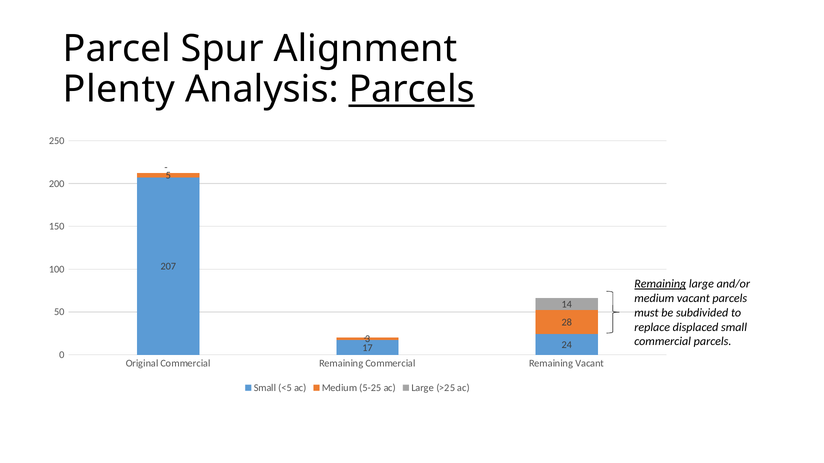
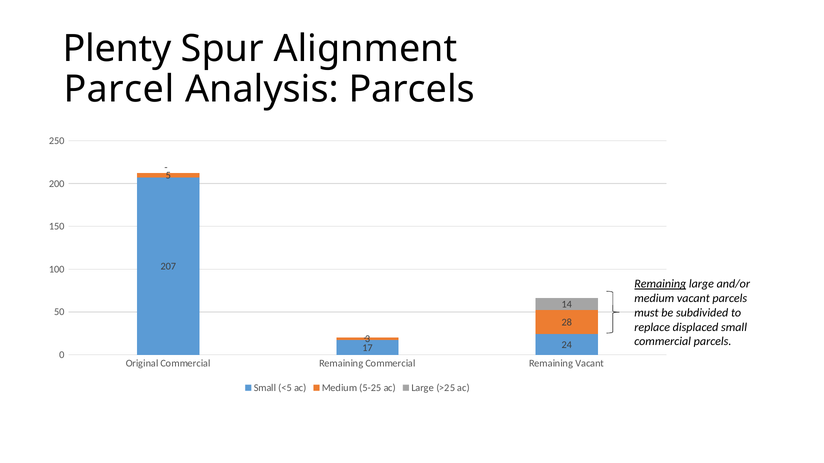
Parcel: Parcel -> Plenty (117, 49)
Plenty: Plenty -> Parcel (119, 90)
Parcels underline: present -> none (412, 90)
